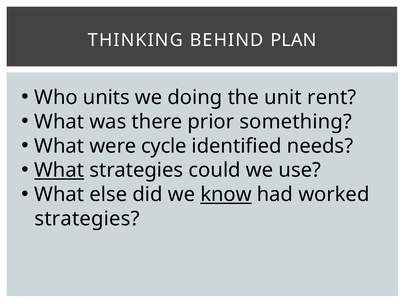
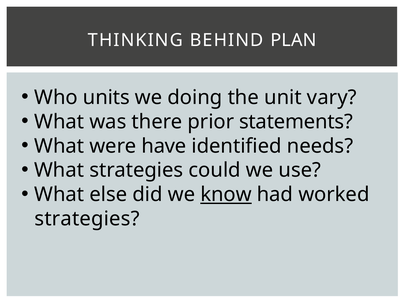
rent: rent -> vary (332, 97)
something: something -> statements (296, 122)
cycle: cycle -> have (164, 146)
What underline: present -> none (59, 170)
